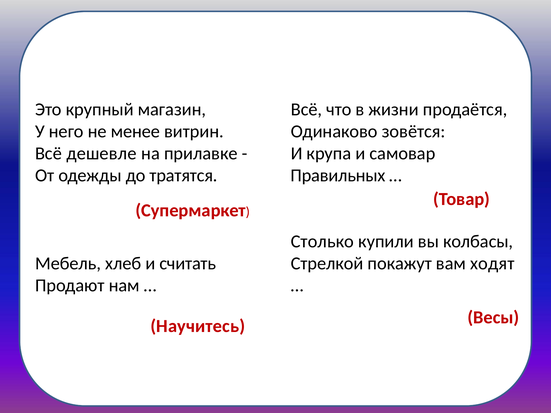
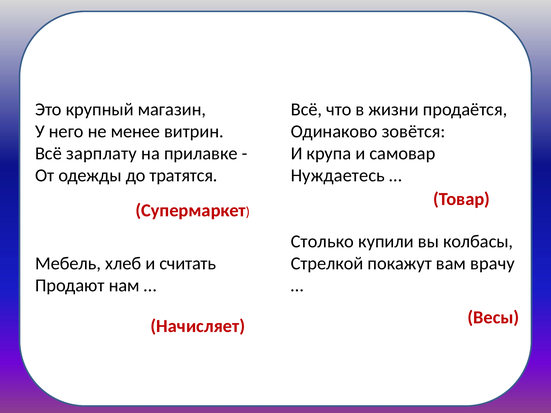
дешевле: дешевле -> зарплату (102, 153)
Правильных: Правильных -> Нуждаетесь (338, 175)
ходят: ходят -> врачу (492, 264)
Научитесь: Научитесь -> Начисляет (198, 326)
